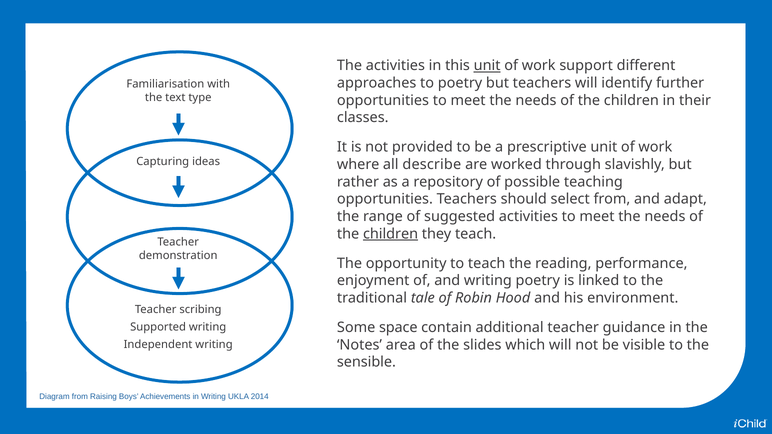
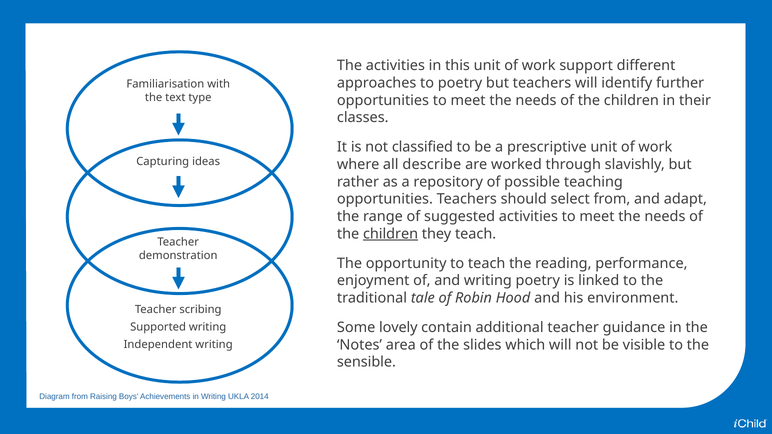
unit underline: present -> none (487, 66)
provided: provided -> classified (422, 147)
space: space -> lovely (398, 328)
